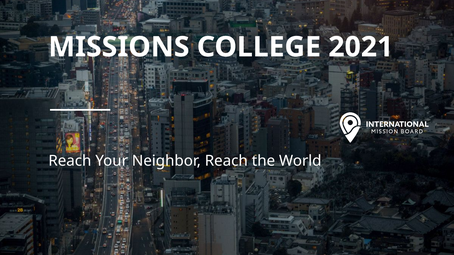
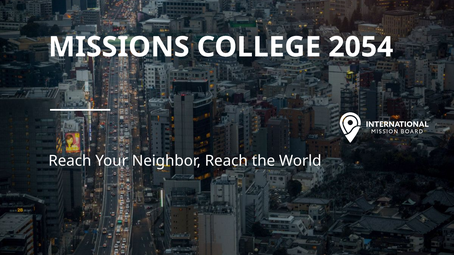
2021: 2021 -> 2054 (361, 47)
